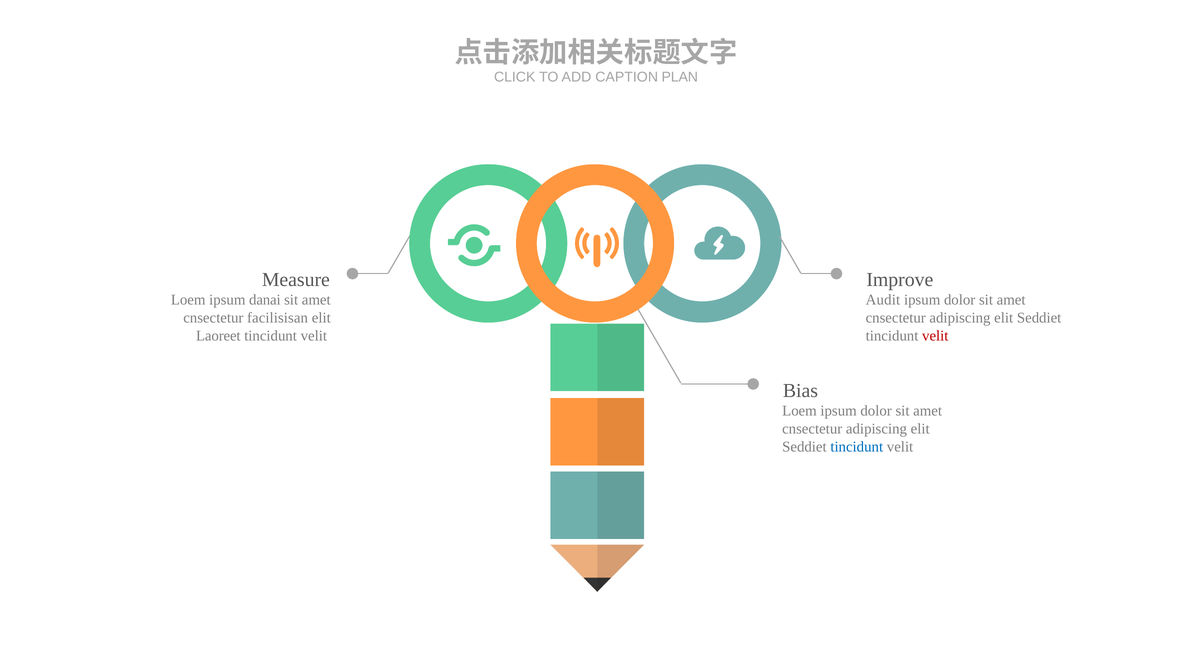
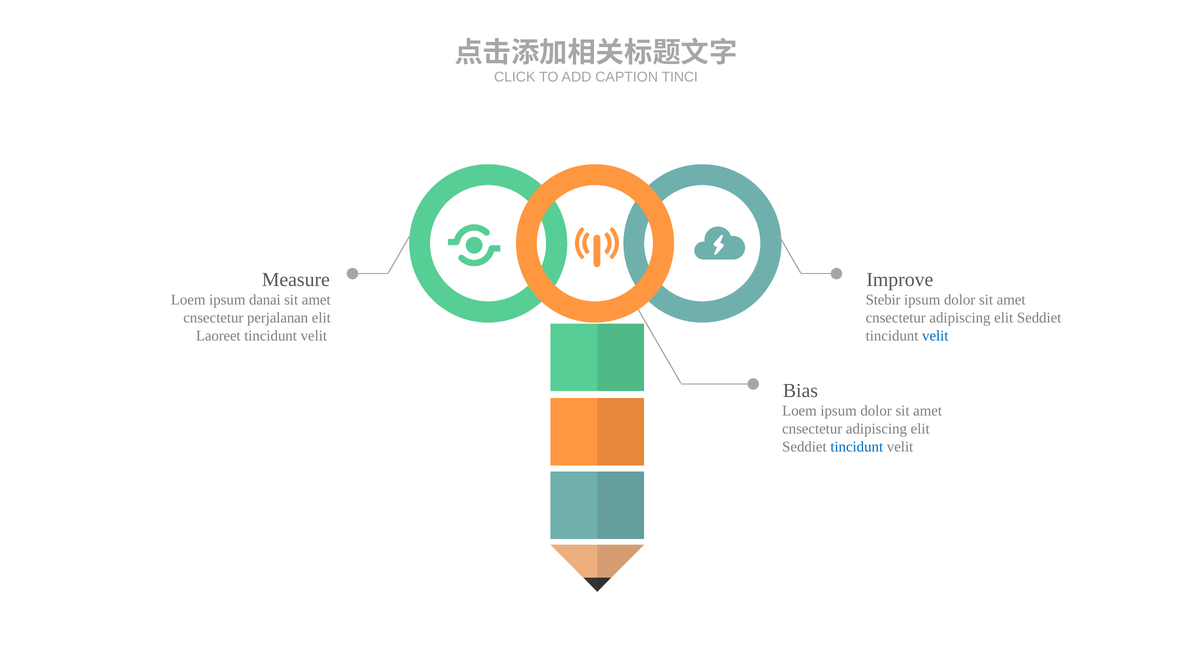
PLAN: PLAN -> TINCI (680, 77)
Audit: Audit -> Stebir (883, 300)
facilisisan: facilisisan -> perjalanan (278, 318)
velit colour: red -> blue (935, 335)
